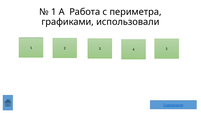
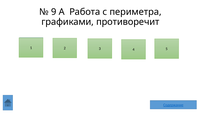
1: 1 -> 9 (54, 12)
использовали: использовали -> противоречит (128, 22)
